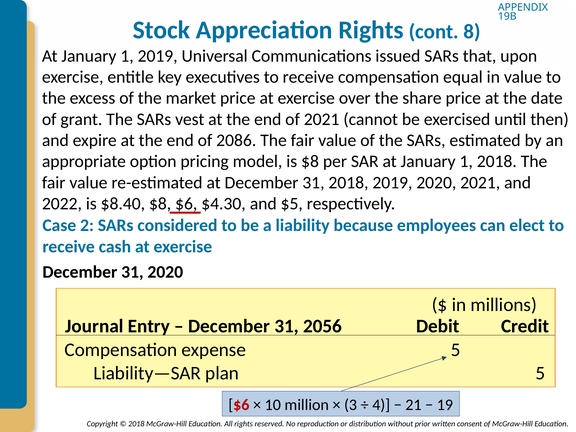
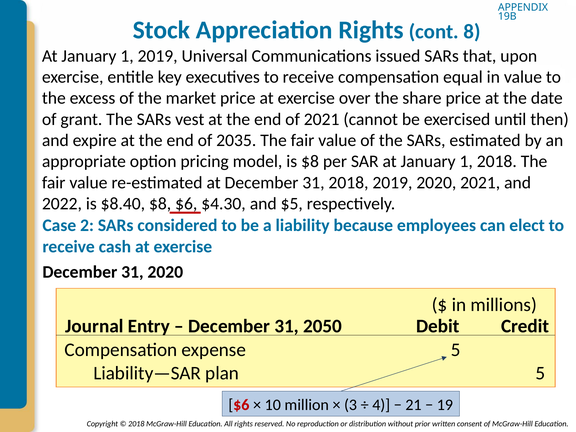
2086: 2086 -> 2035 (236, 140)
2056: 2056 -> 2050 (323, 326)
